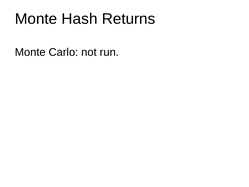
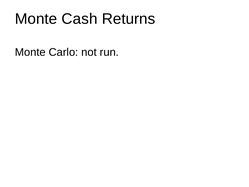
Hash: Hash -> Cash (79, 19)
